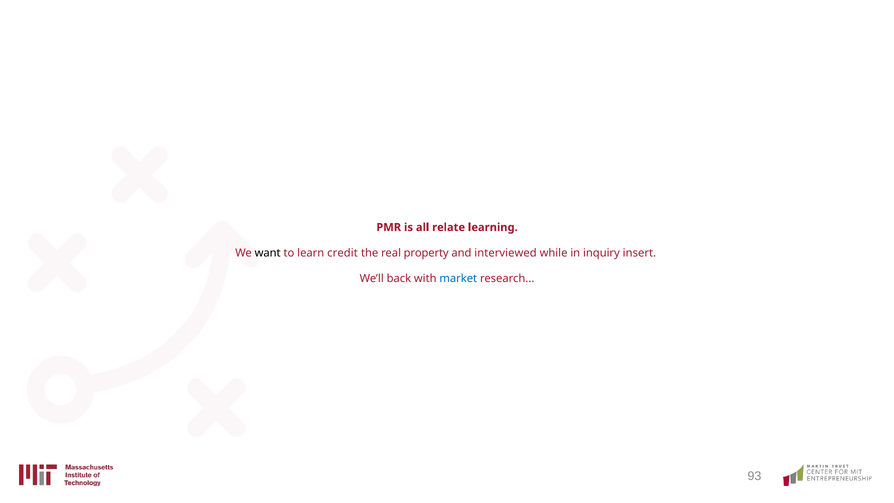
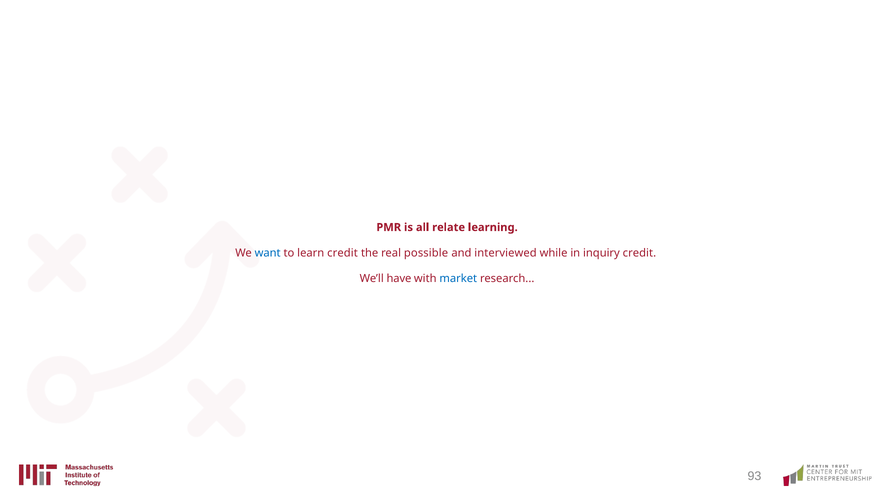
want colour: black -> blue (268, 253)
property: property -> possible (426, 253)
inquiry insert: insert -> credit (639, 253)
back: back -> have (399, 278)
